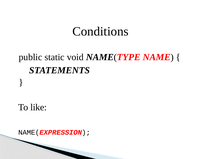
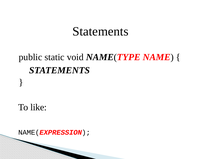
Conditions: Conditions -> Statements (100, 31)
